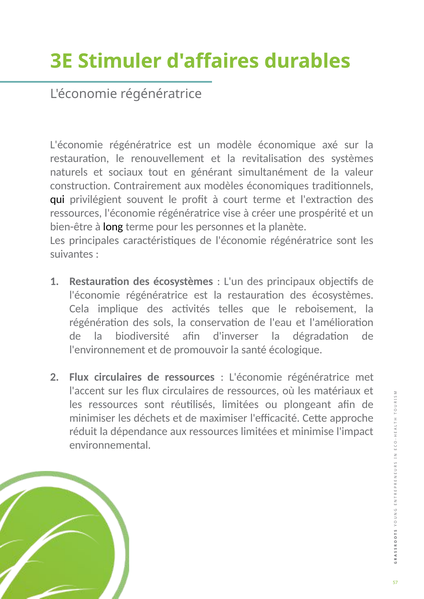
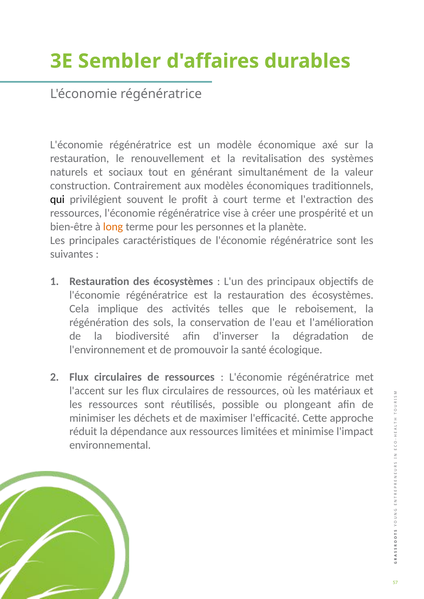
Stimuler: Stimuler -> Sembler (119, 61)
long colour: black -> orange (113, 227)
réutilisés limitées: limitées -> possible (240, 405)
